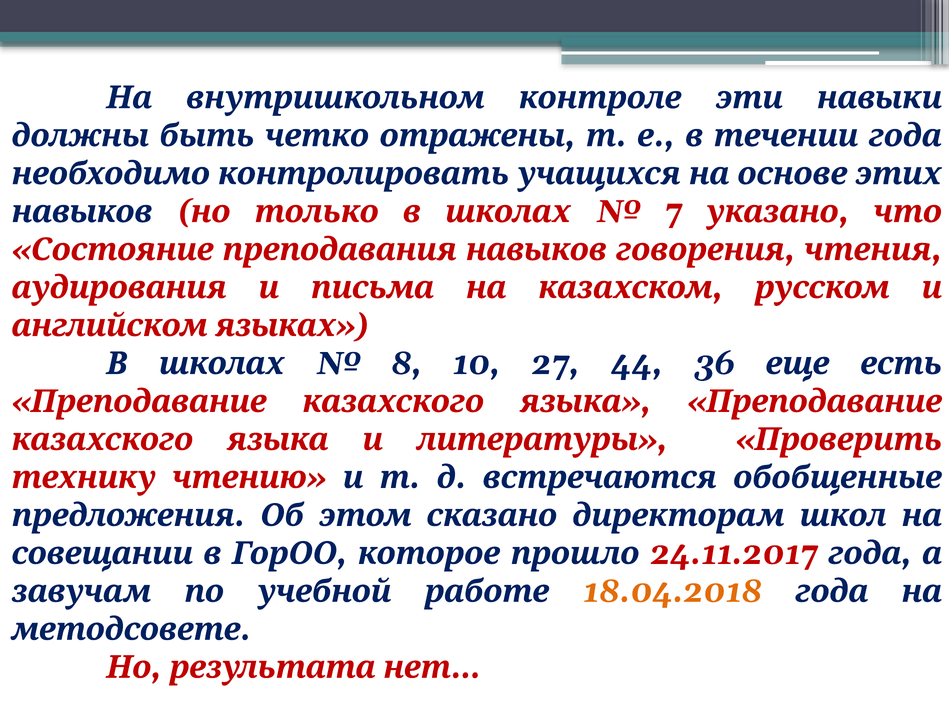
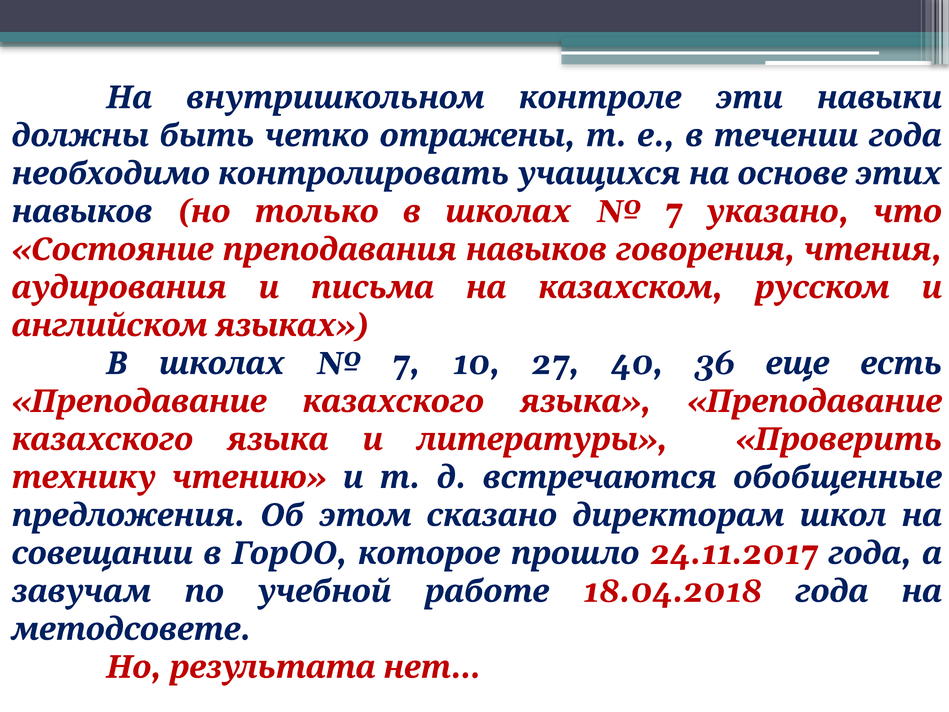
8: 8 -> 7 (406, 363)
44: 44 -> 40 (637, 363)
18.04.2018 colour: orange -> red (673, 591)
